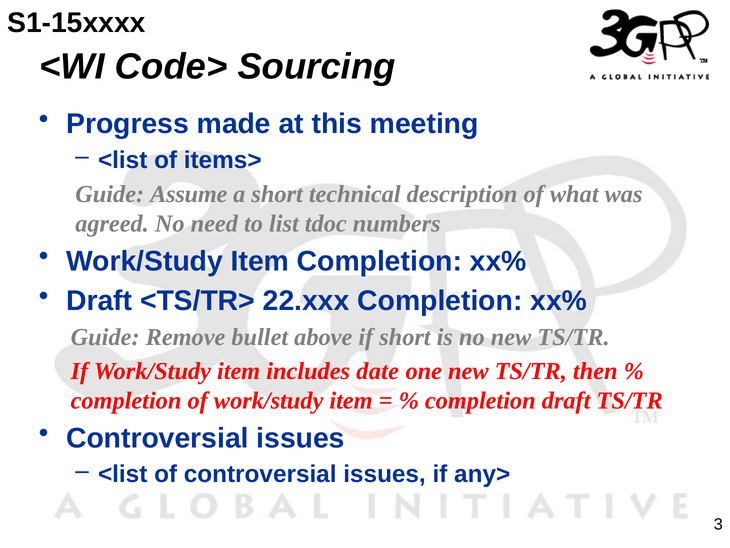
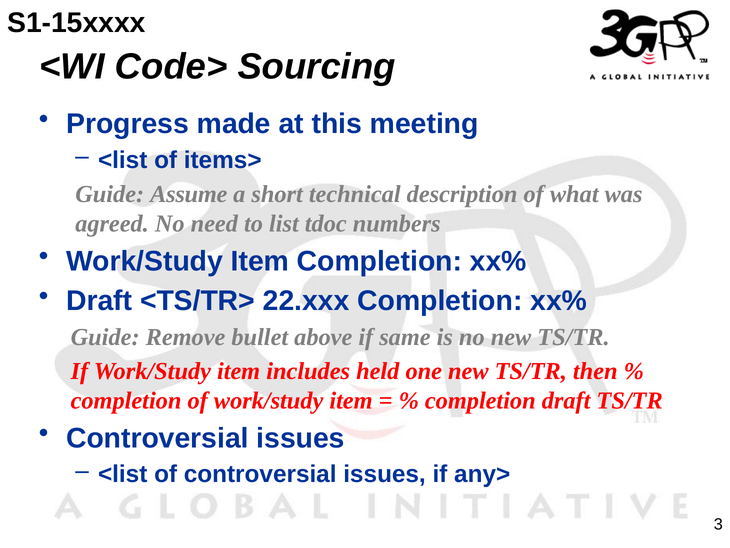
if short: short -> same (405, 337)
date: date -> held (378, 371)
